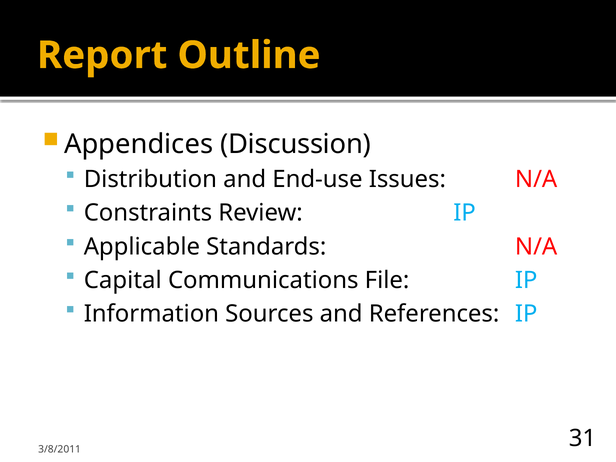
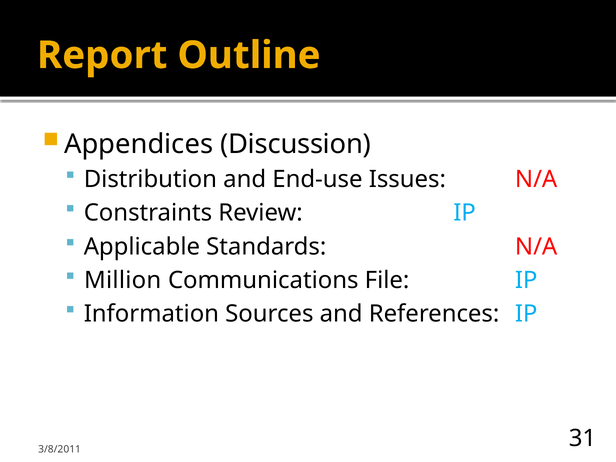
Capital: Capital -> Million (123, 280)
